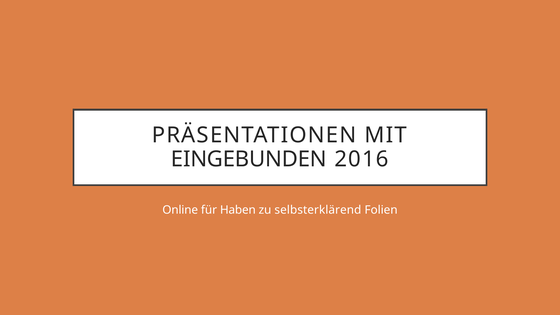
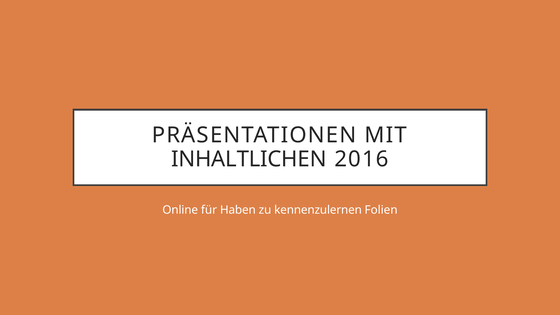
EINGEBUNDEN: EINGEBUNDEN -> INHALTLICHEN (249, 159)
selbsterklärend: selbsterklärend -> kennenzulernen (318, 210)
